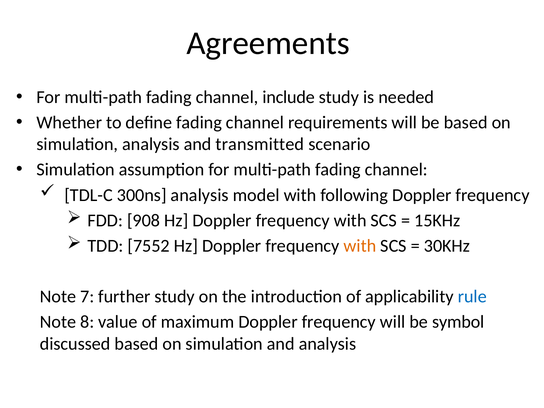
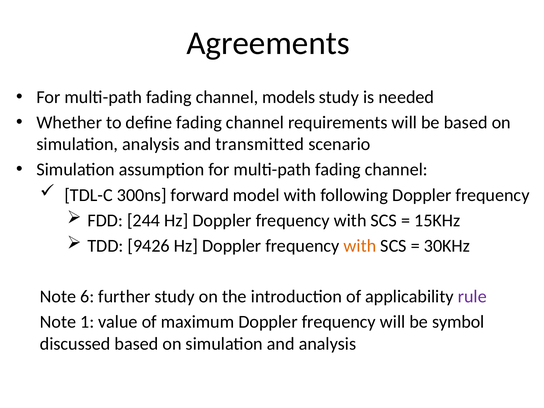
include: include -> models (289, 97)
300ns analysis: analysis -> forward (200, 195)
908: 908 -> 244 (144, 220)
7552: 7552 -> 9426 (149, 246)
7: 7 -> 6 (87, 297)
rule colour: blue -> purple (472, 297)
8: 8 -> 1 (87, 322)
